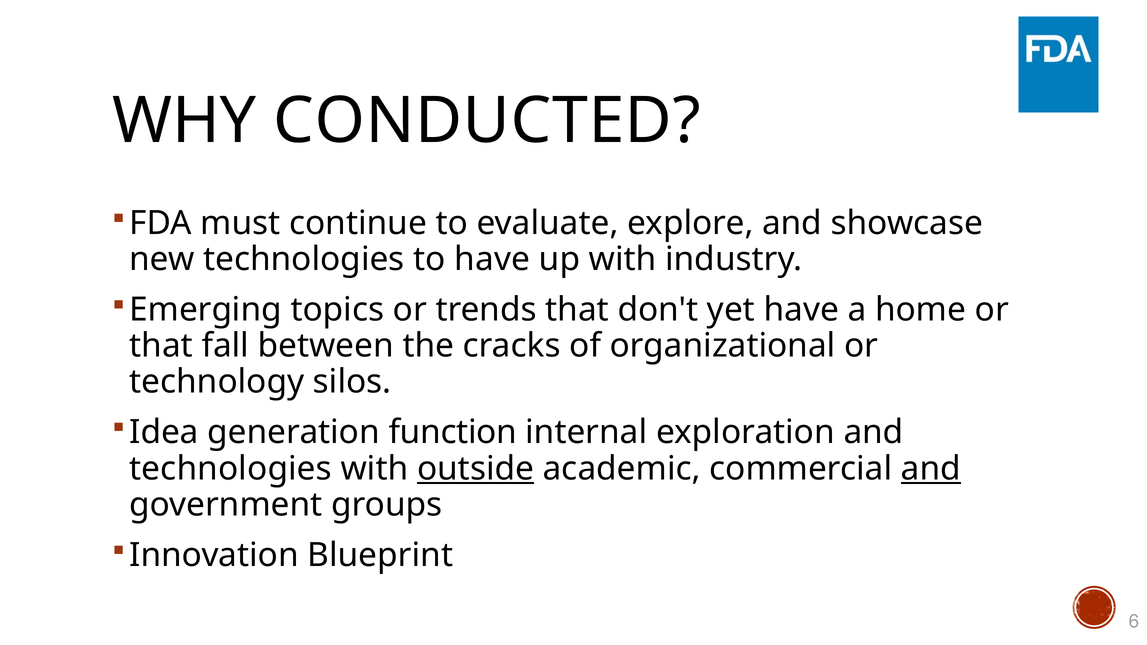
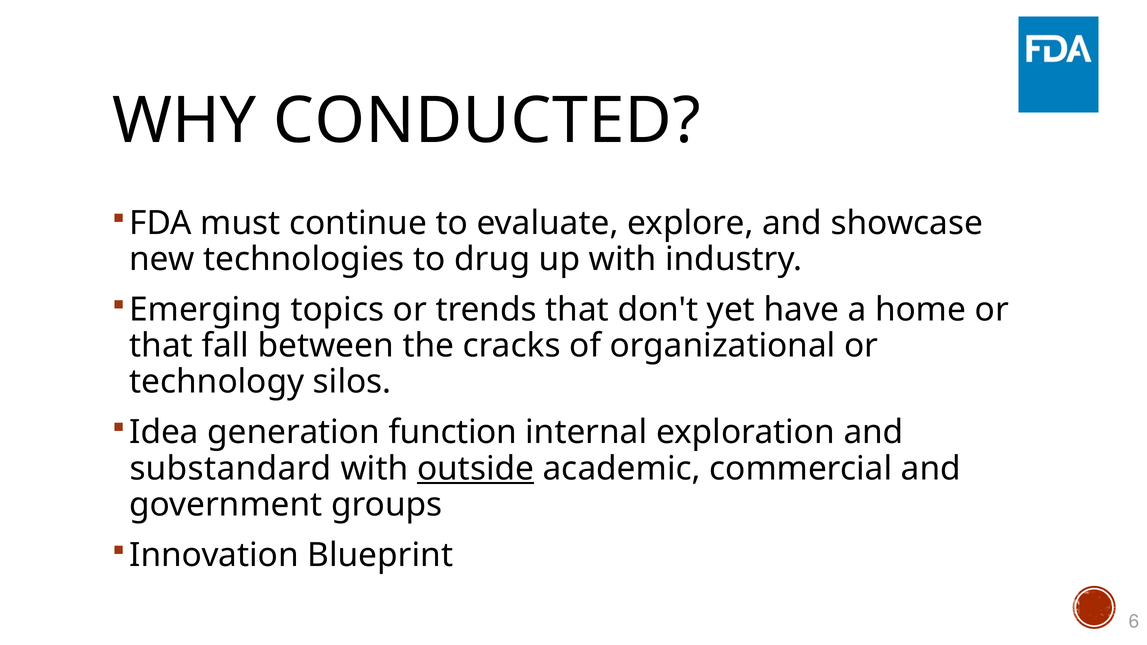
to have: have -> drug (492, 259)
technologies: technologies -> substandard (231, 469)
and underline: present -> none (931, 469)
